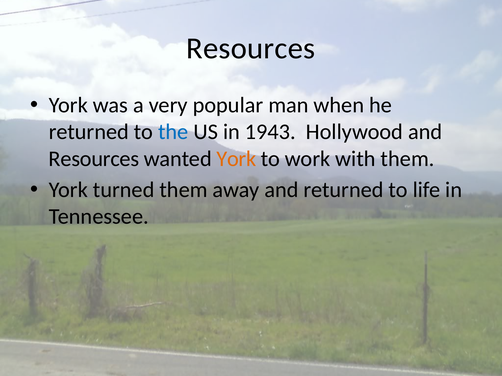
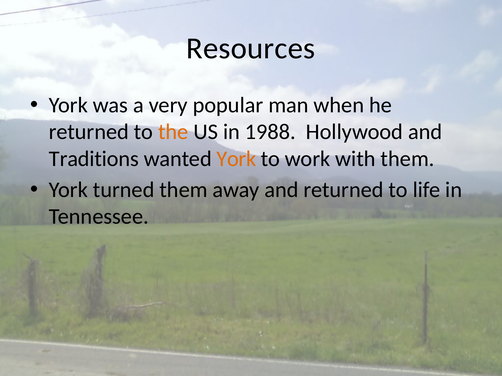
the colour: blue -> orange (173, 132)
1943: 1943 -> 1988 (270, 132)
Resources: Resources -> Traditions (94, 159)
